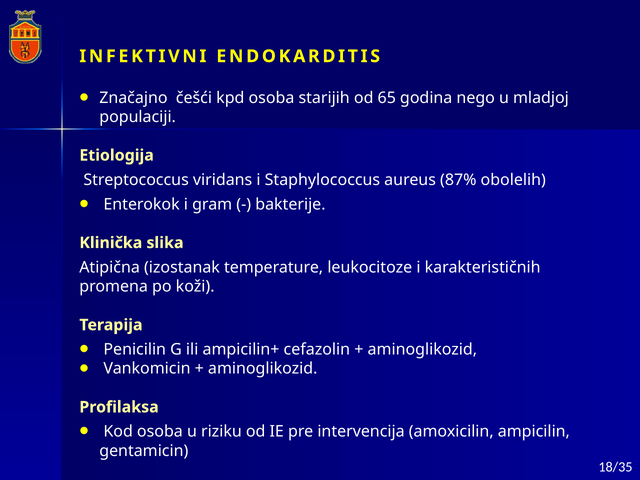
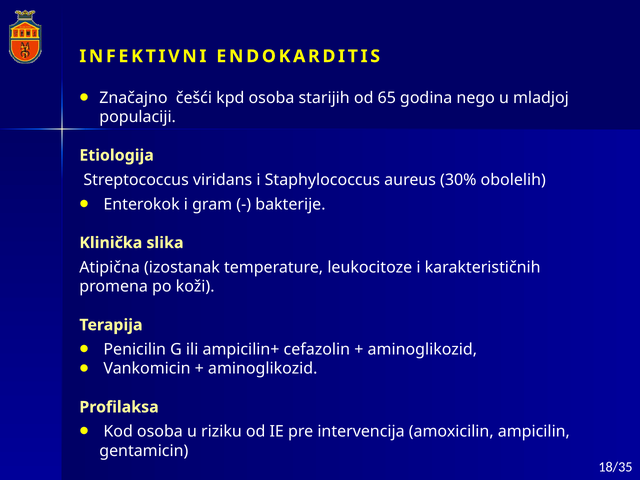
87%: 87% -> 30% (458, 180)
